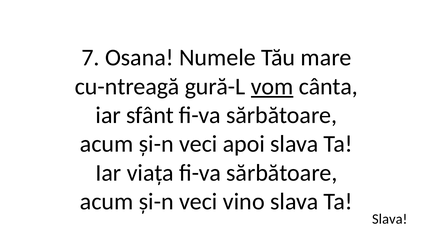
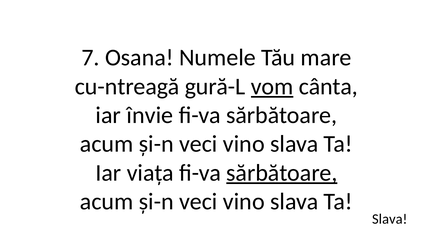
sfânt: sfânt -> învie (150, 116)
apoi: apoi -> vino (244, 144)
sărbătoare underline: none -> present (282, 173)
